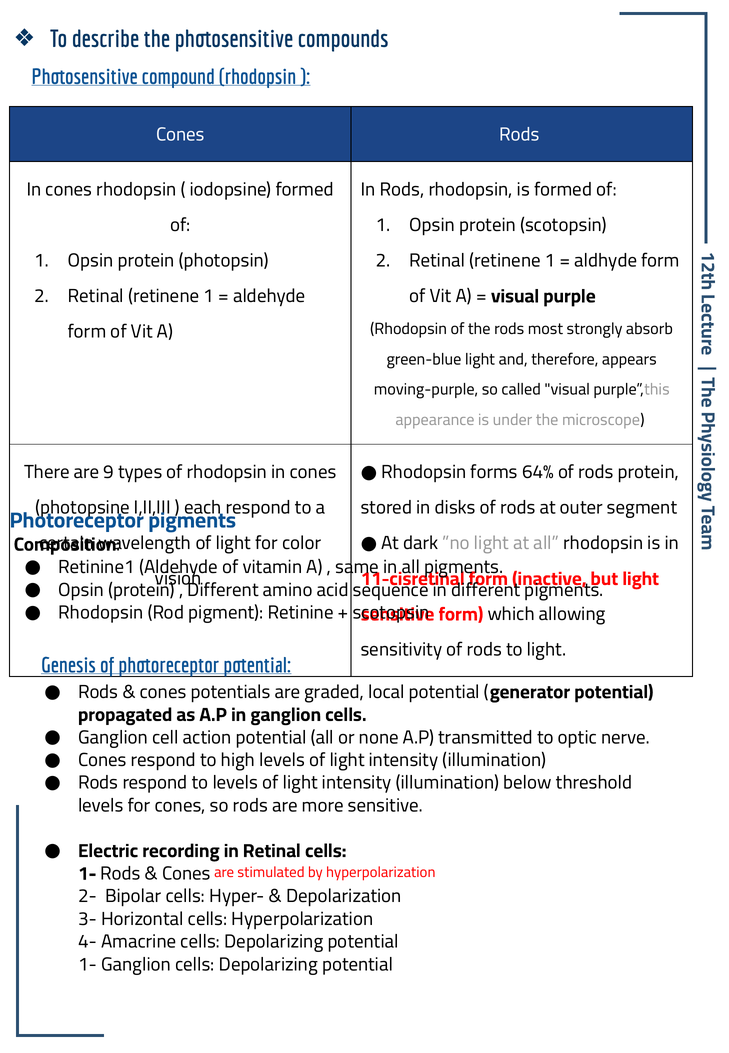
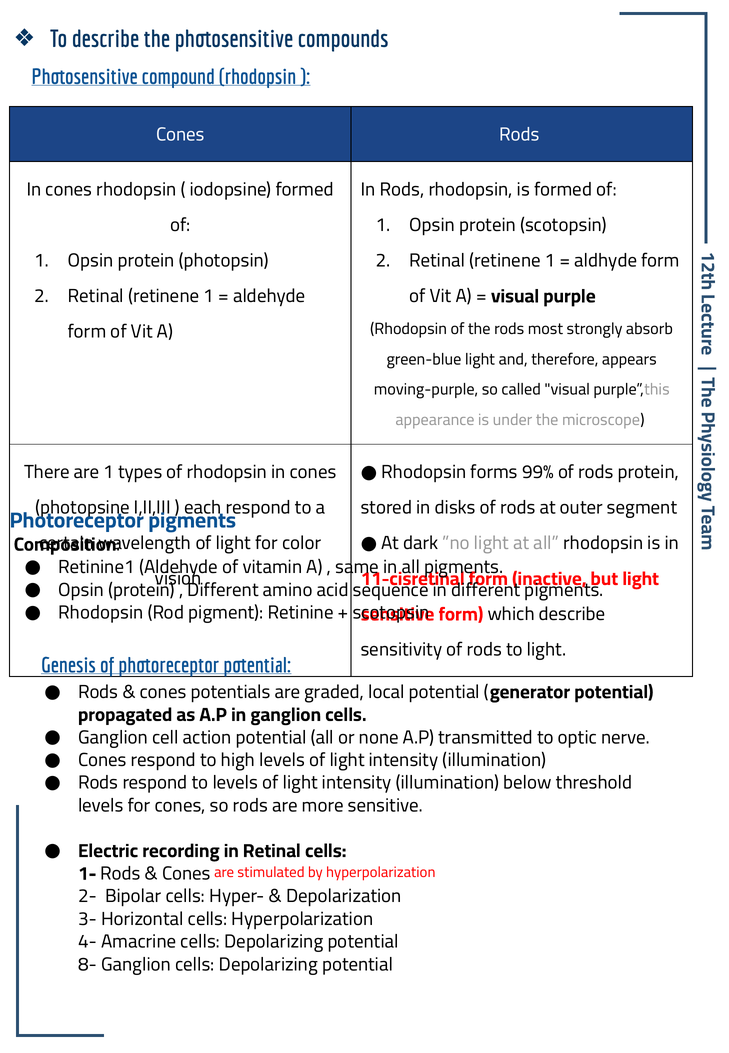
64%: 64% -> 99% (538, 472)
are 9: 9 -> 1 (109, 472)
which allowing: allowing -> describe (572, 614)
1-: 1- -> 8- (87, 964)
